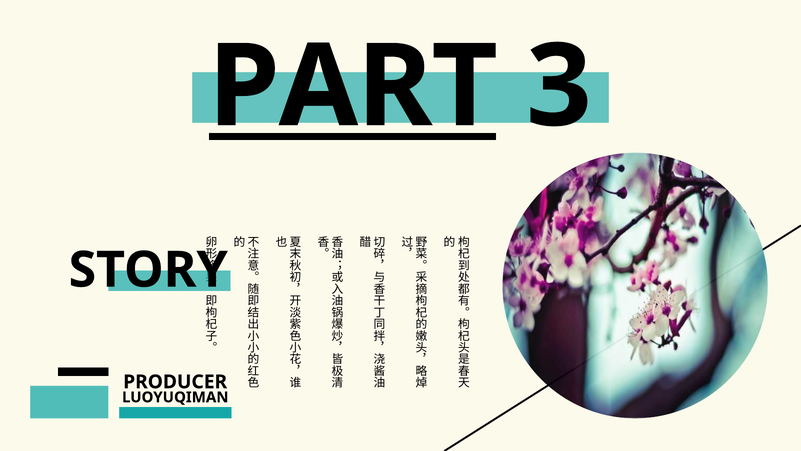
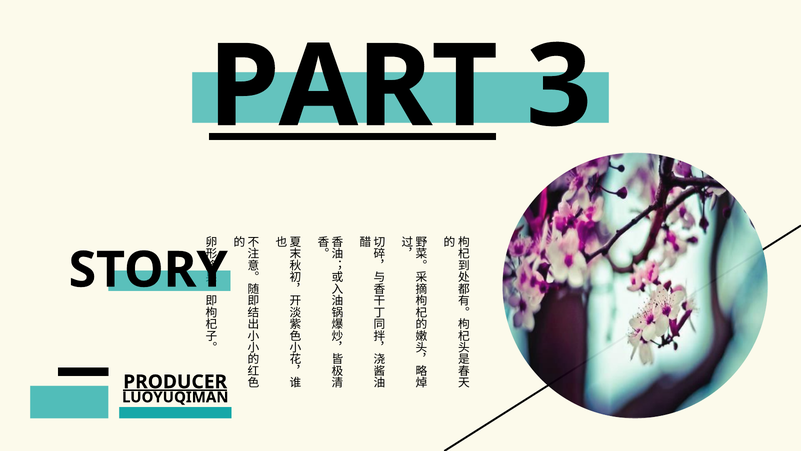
PRODUCER underline: none -> present (175, 382)
